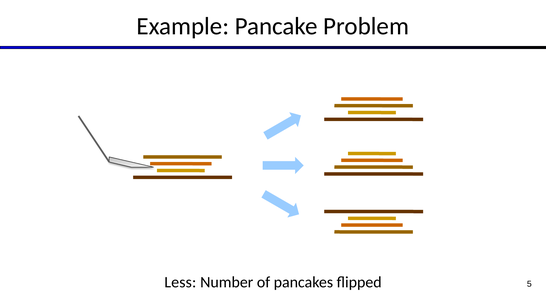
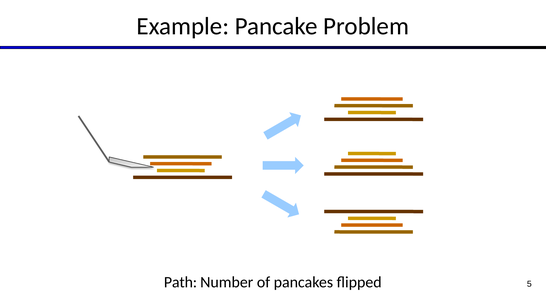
Less: Less -> Path (180, 282)
